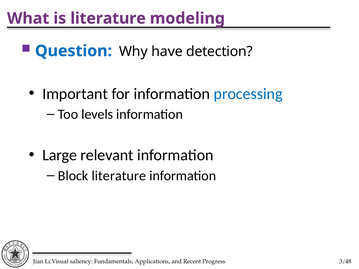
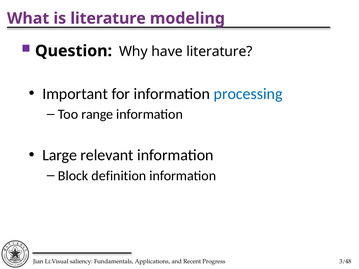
Question colour: blue -> black (74, 51)
have detection: detection -> literature (219, 52)
levels: levels -> range (97, 114)
Block literature: literature -> definition (119, 176)
